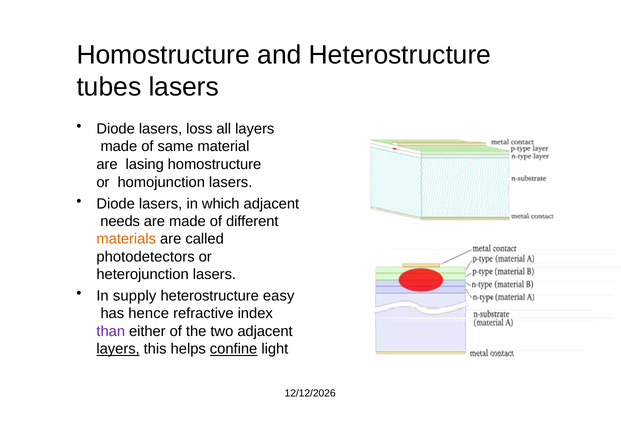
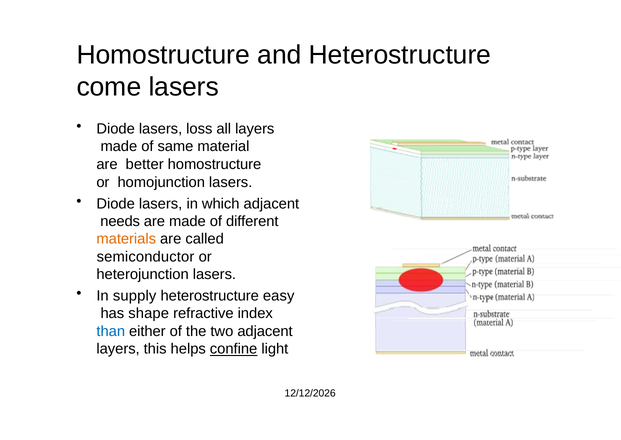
tubes: tubes -> come (109, 87)
lasing: lasing -> better (145, 164)
photodetectors: photodetectors -> semiconductor (145, 256)
hence: hence -> shape (149, 313)
than colour: purple -> blue (111, 331)
layers underline: present -> none (118, 348)
